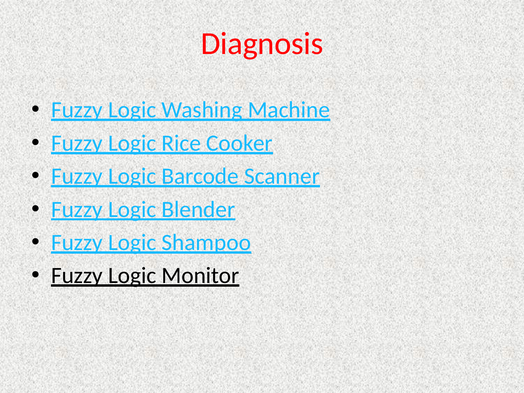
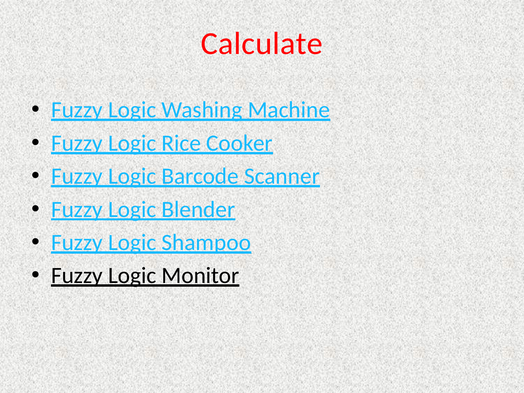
Diagnosis: Diagnosis -> Calculate (262, 44)
